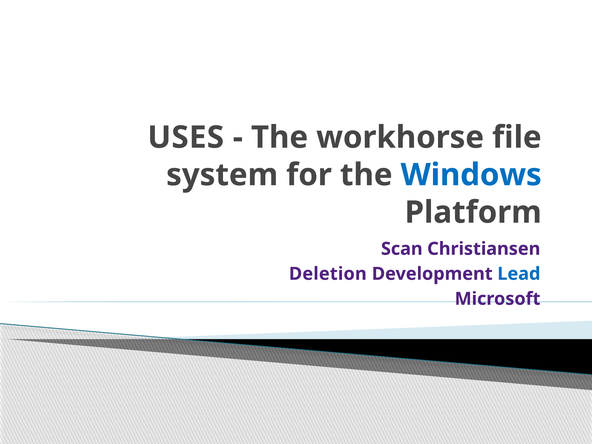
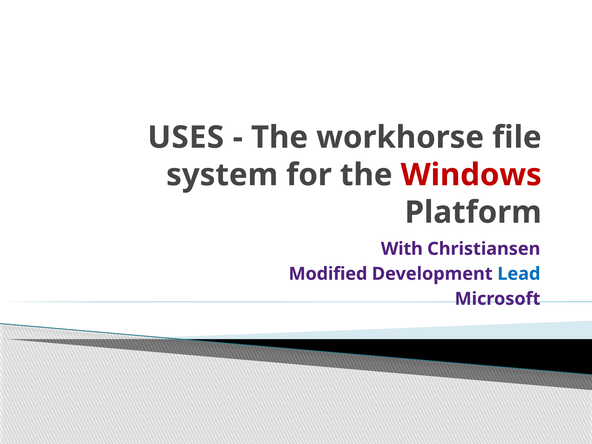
Windows colour: blue -> red (471, 175)
Scan: Scan -> With (402, 249)
Deletion: Deletion -> Modified (328, 274)
